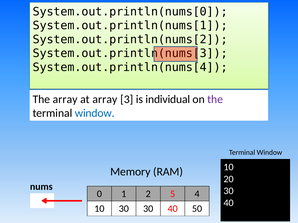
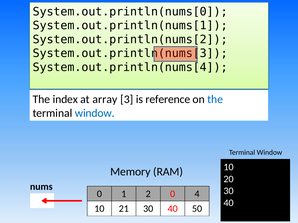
The array: array -> index (65, 99)
individual: individual -> reference (168, 99)
the colour: purple -> blue (215, 99)
2 5: 5 -> 0 (173, 194)
10 30: 30 -> 21 (124, 209)
